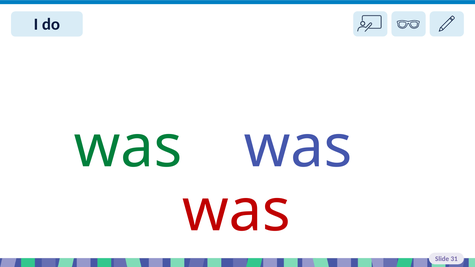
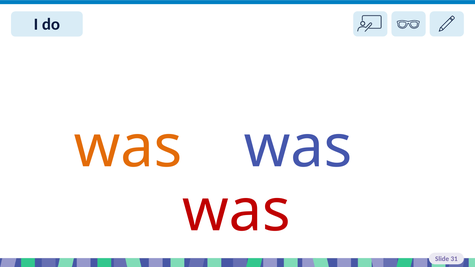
was colour: green -> orange (128, 147)
